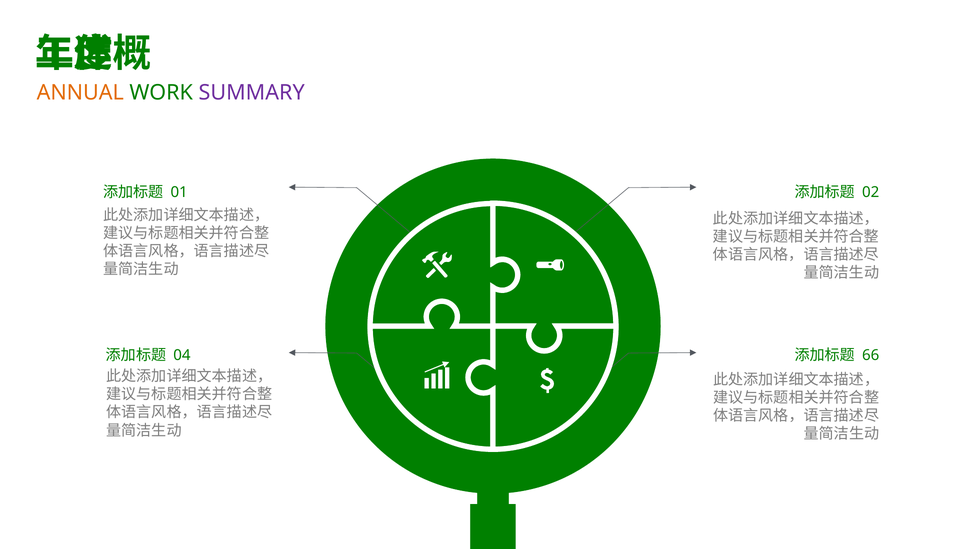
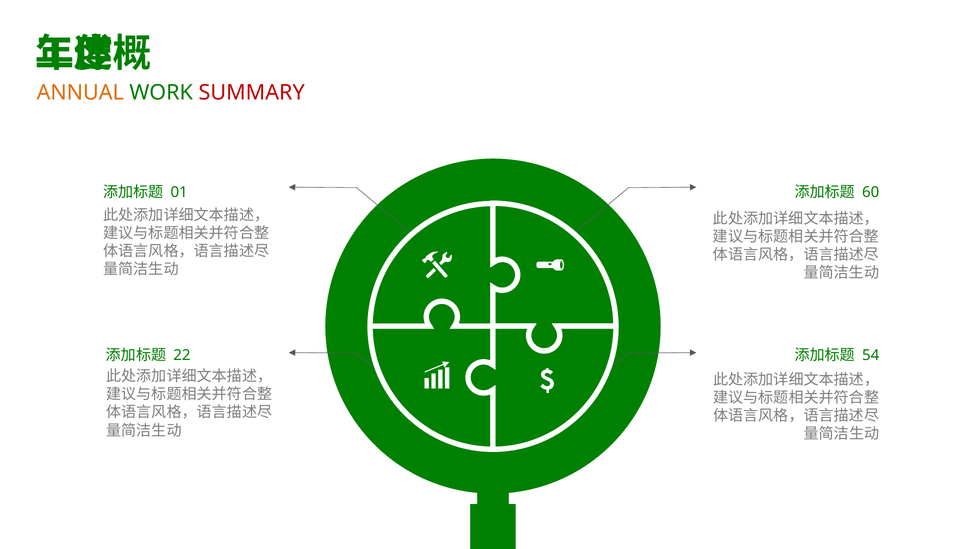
SUMMARY colour: purple -> red (252, 93)
02: 02 -> 60 (871, 193)
04: 04 -> 22 (182, 355)
66: 66 -> 54 (871, 355)
